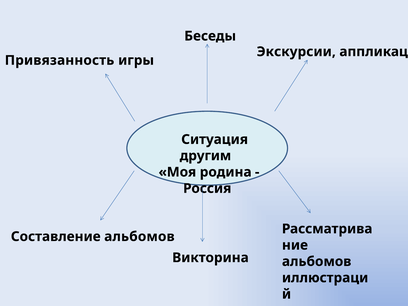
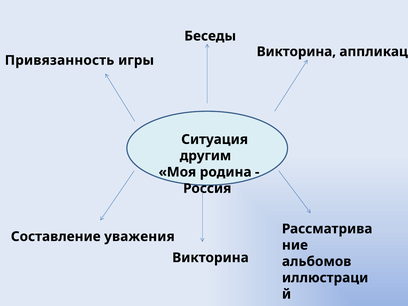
Экскурсии: Экскурсии -> Викторина (296, 52)
Составление альбомов: альбомов -> уважения (139, 237)
